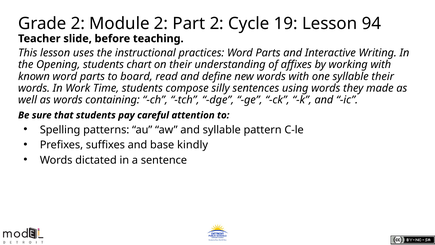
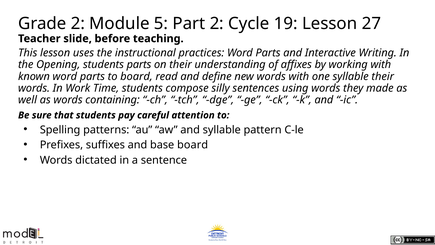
Module 2: 2 -> 5 (161, 24)
94: 94 -> 27 (371, 24)
students chart: chart -> parts (139, 65)
base kindly: kindly -> board (193, 145)
